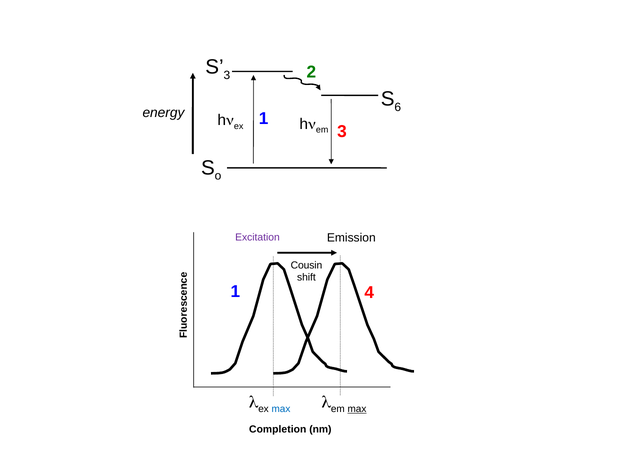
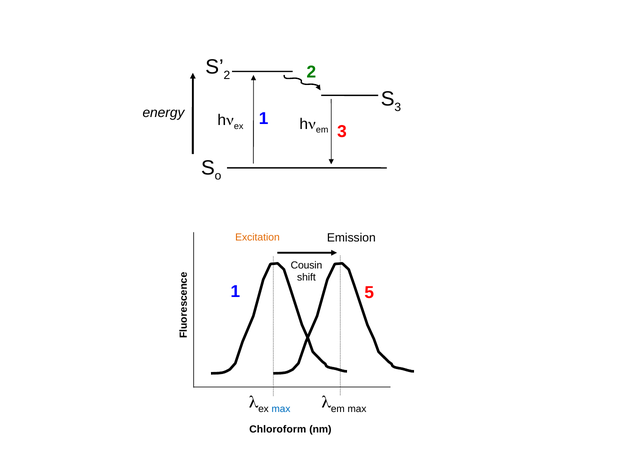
3: 3 -> 2 (227, 75)
6: 6 -> 3 (398, 107)
Excitation colour: purple -> orange (257, 238)
4: 4 -> 5 (369, 293)
max underline: present -> none (357, 409)
Completion: Completion -> Chloroform (278, 430)
